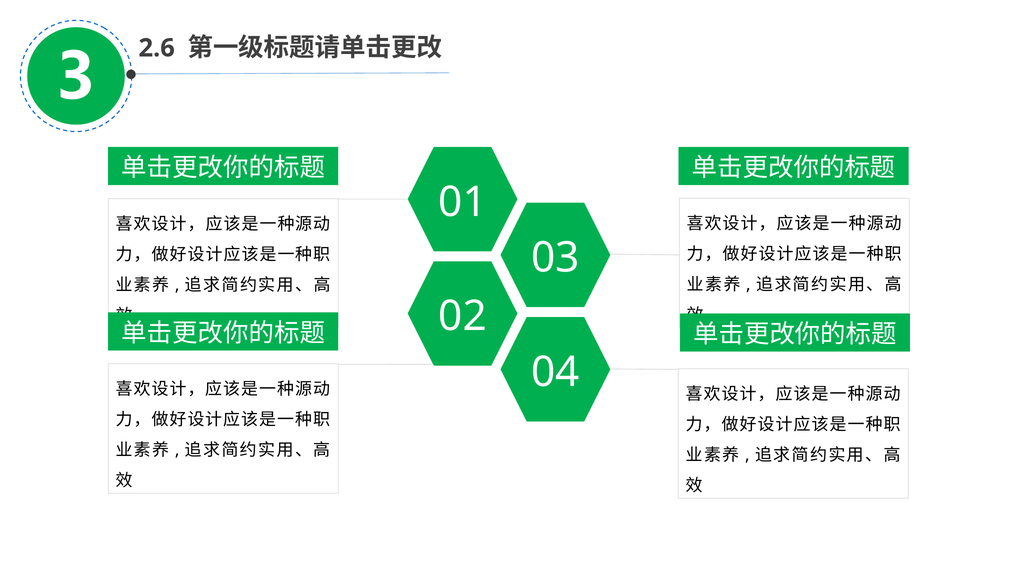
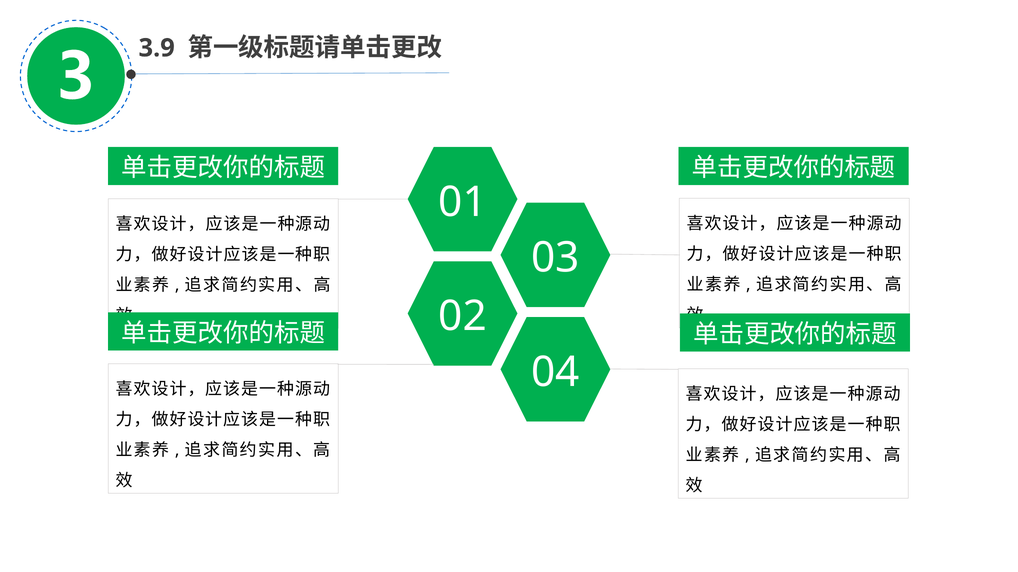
2.6: 2.6 -> 3.9 (157, 48)
